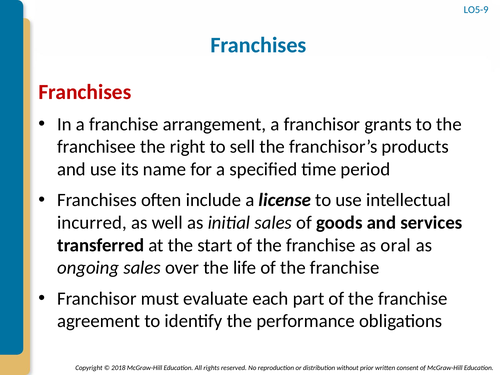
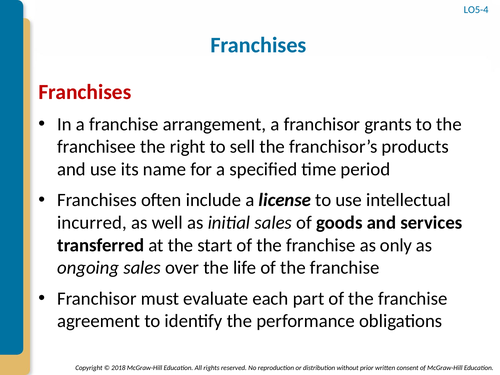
LO5-9: LO5-9 -> LO5-4 (476, 10)
oral: oral -> only (396, 245)
